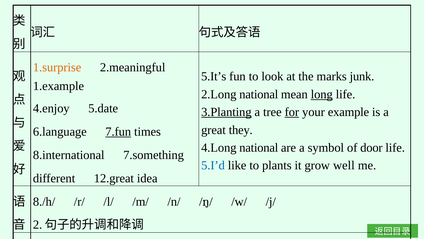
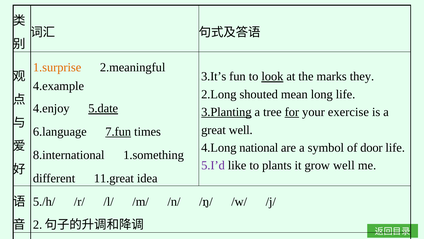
5.It’s: 5.It’s -> 3.It’s (214, 76)
look underline: none -> present (272, 76)
junk: junk -> they (362, 76)
1.example: 1.example -> 4.example (58, 86)
2.Long national: national -> shouted (259, 94)
long underline: present -> none (322, 94)
5.date underline: none -> present (103, 108)
example: example -> exercise (348, 112)
great they: they -> well (241, 130)
7.something: 7.something -> 1.something (154, 155)
5.I’d colour: blue -> purple (213, 165)
12.great: 12.great -> 11.great (114, 178)
8./h/: 8./h/ -> 5./h/ (44, 201)
